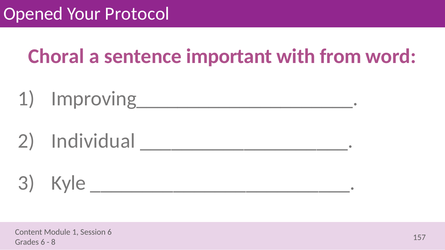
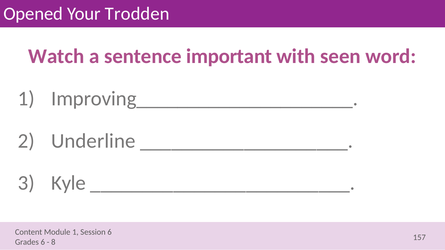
Protocol: Protocol -> Trodden (137, 14)
Choral: Choral -> Watch (56, 56)
from: from -> seen (340, 56)
Individual: Individual -> Underline (93, 141)
